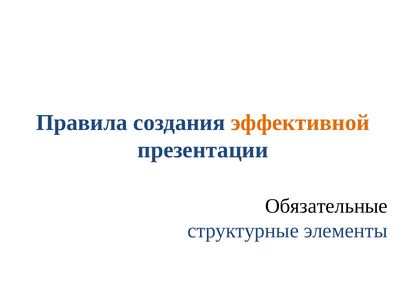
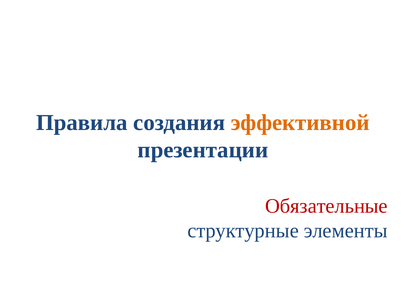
Обязательные colour: black -> red (326, 206)
